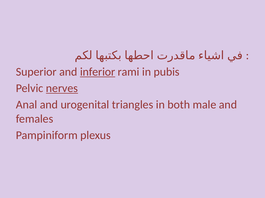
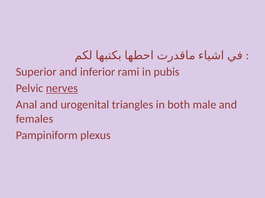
inferior underline: present -> none (98, 72)
